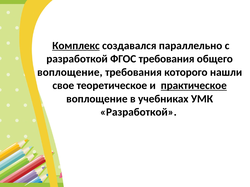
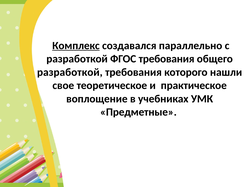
воплощение: воплощение -> разработкой (70, 72)
практическое underline: present -> none (194, 86)
Разработкой: Разработкой -> Предметные (138, 112)
